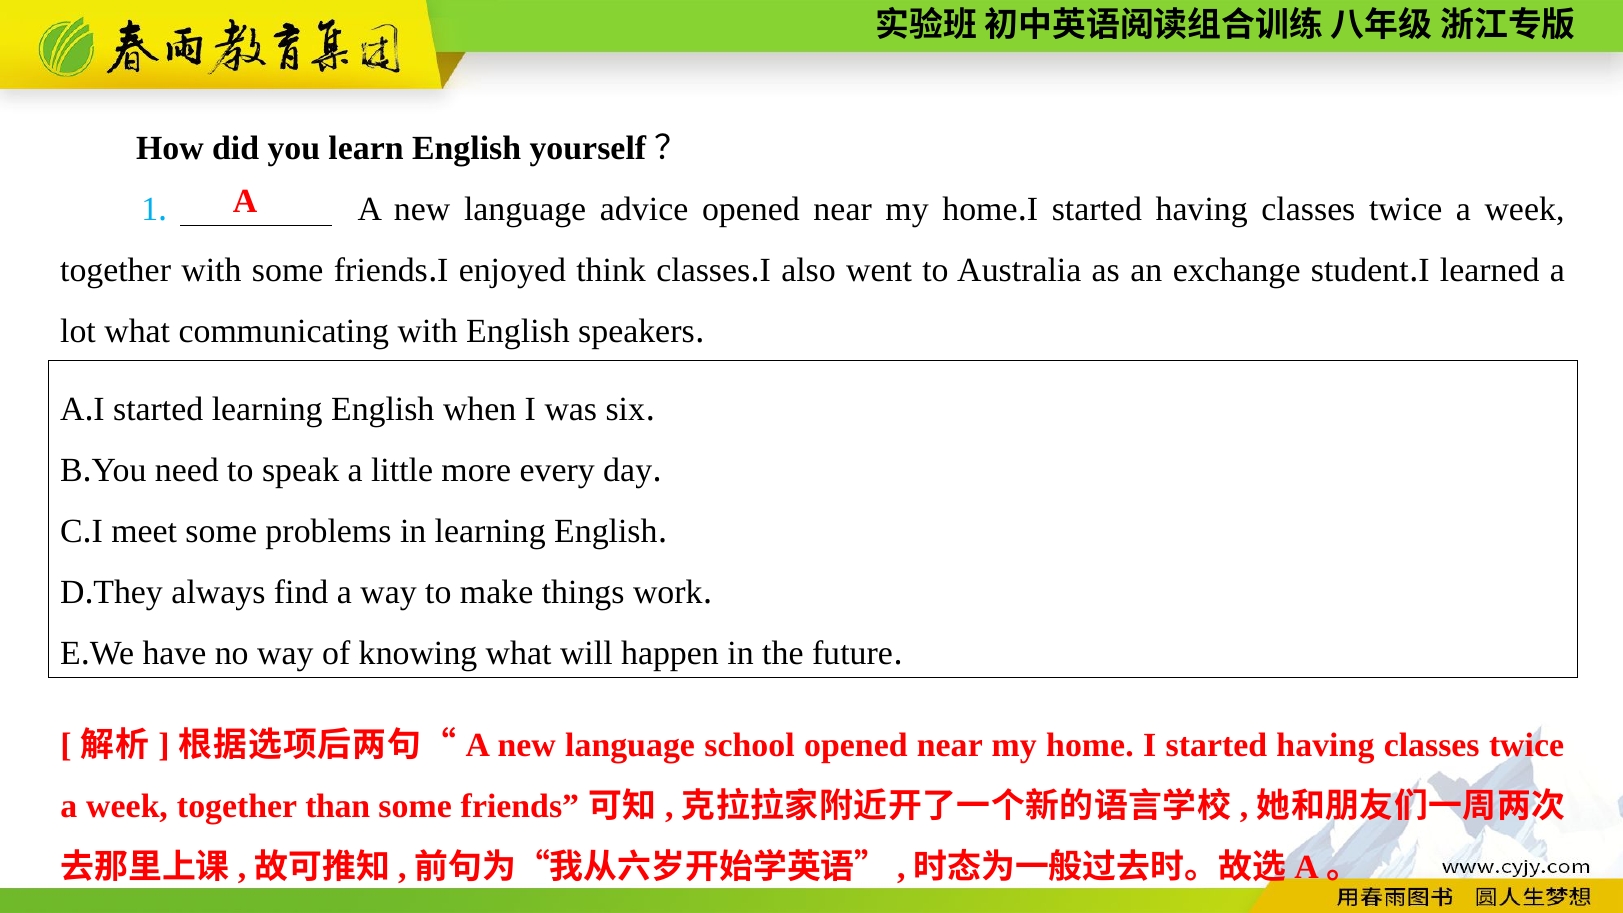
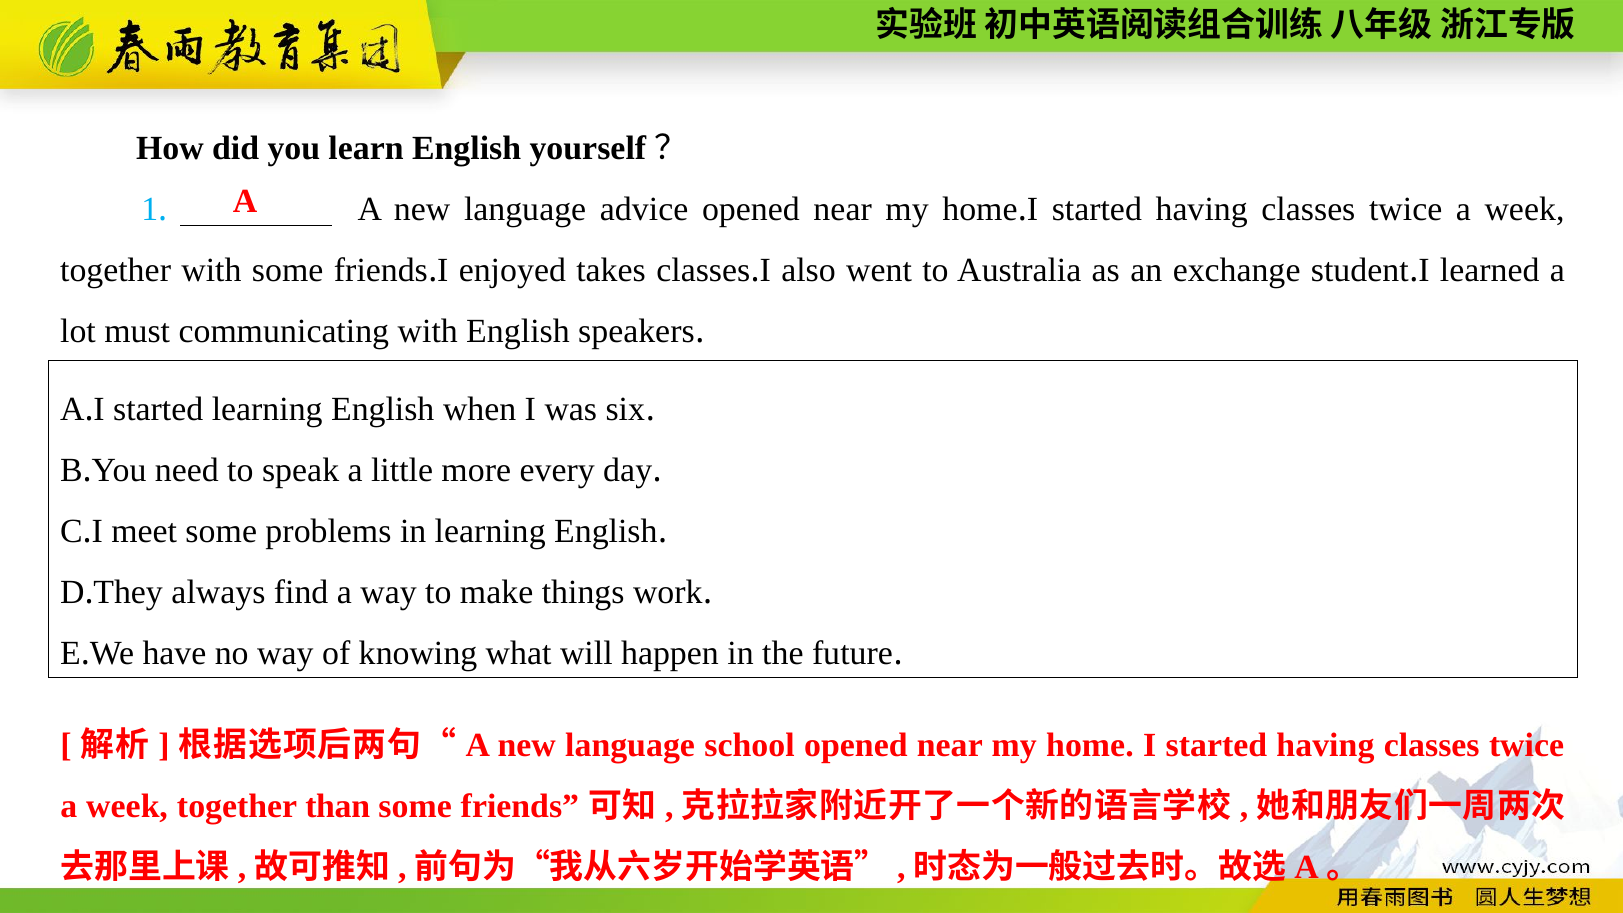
think: think -> takes (611, 270)
lot what: what -> must (137, 331)
